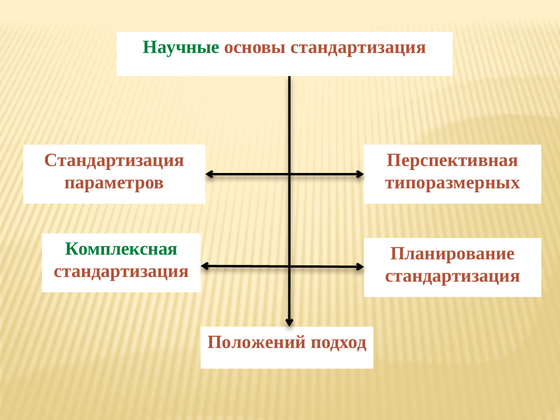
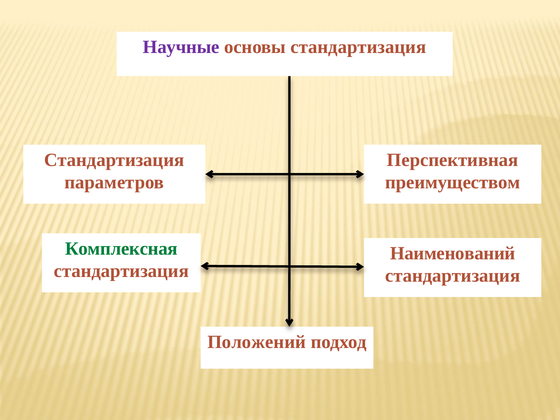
Научные colour: green -> purple (181, 47)
типоразмерных: типоразмерных -> преимуществом (453, 182)
Планирование: Планирование -> Наименований (453, 253)
